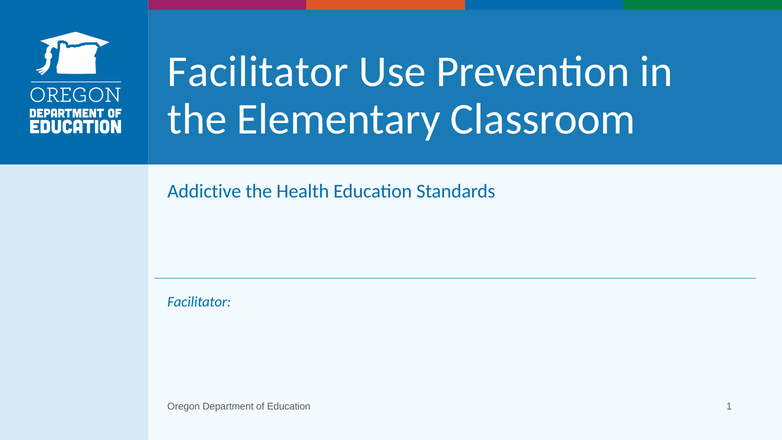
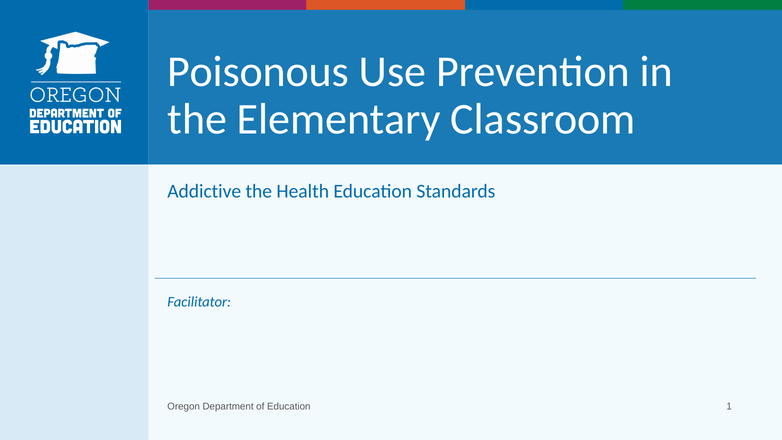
Facilitator: Facilitator -> Poisonous (258, 72)
